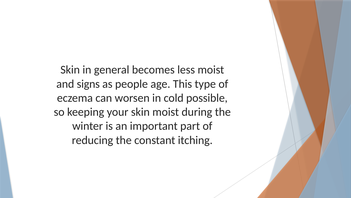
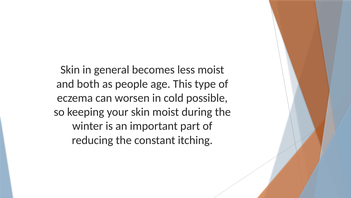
signs: signs -> both (88, 84)
